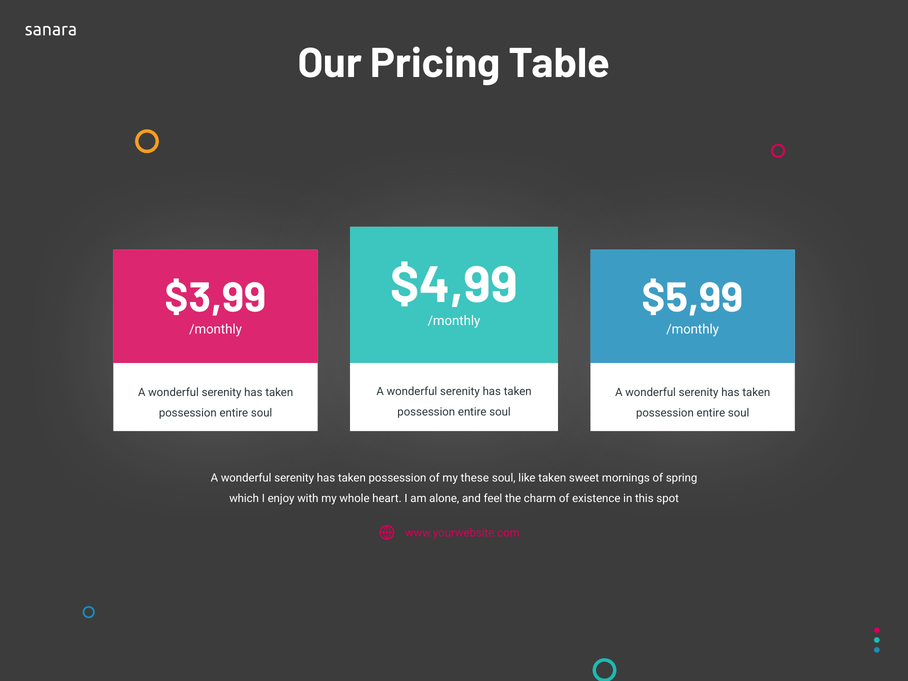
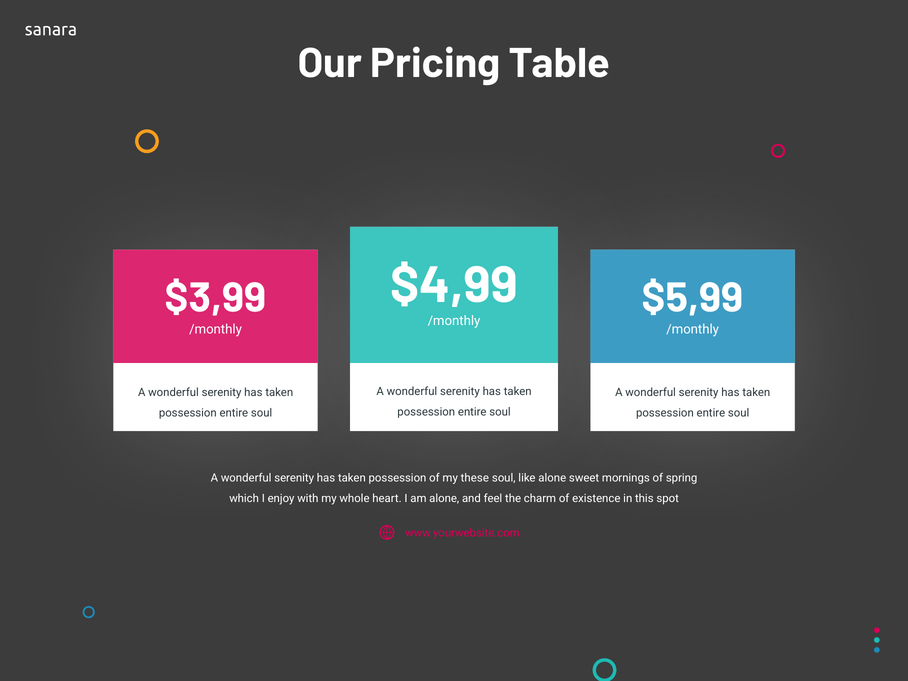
like taken: taken -> alone (552, 478)
